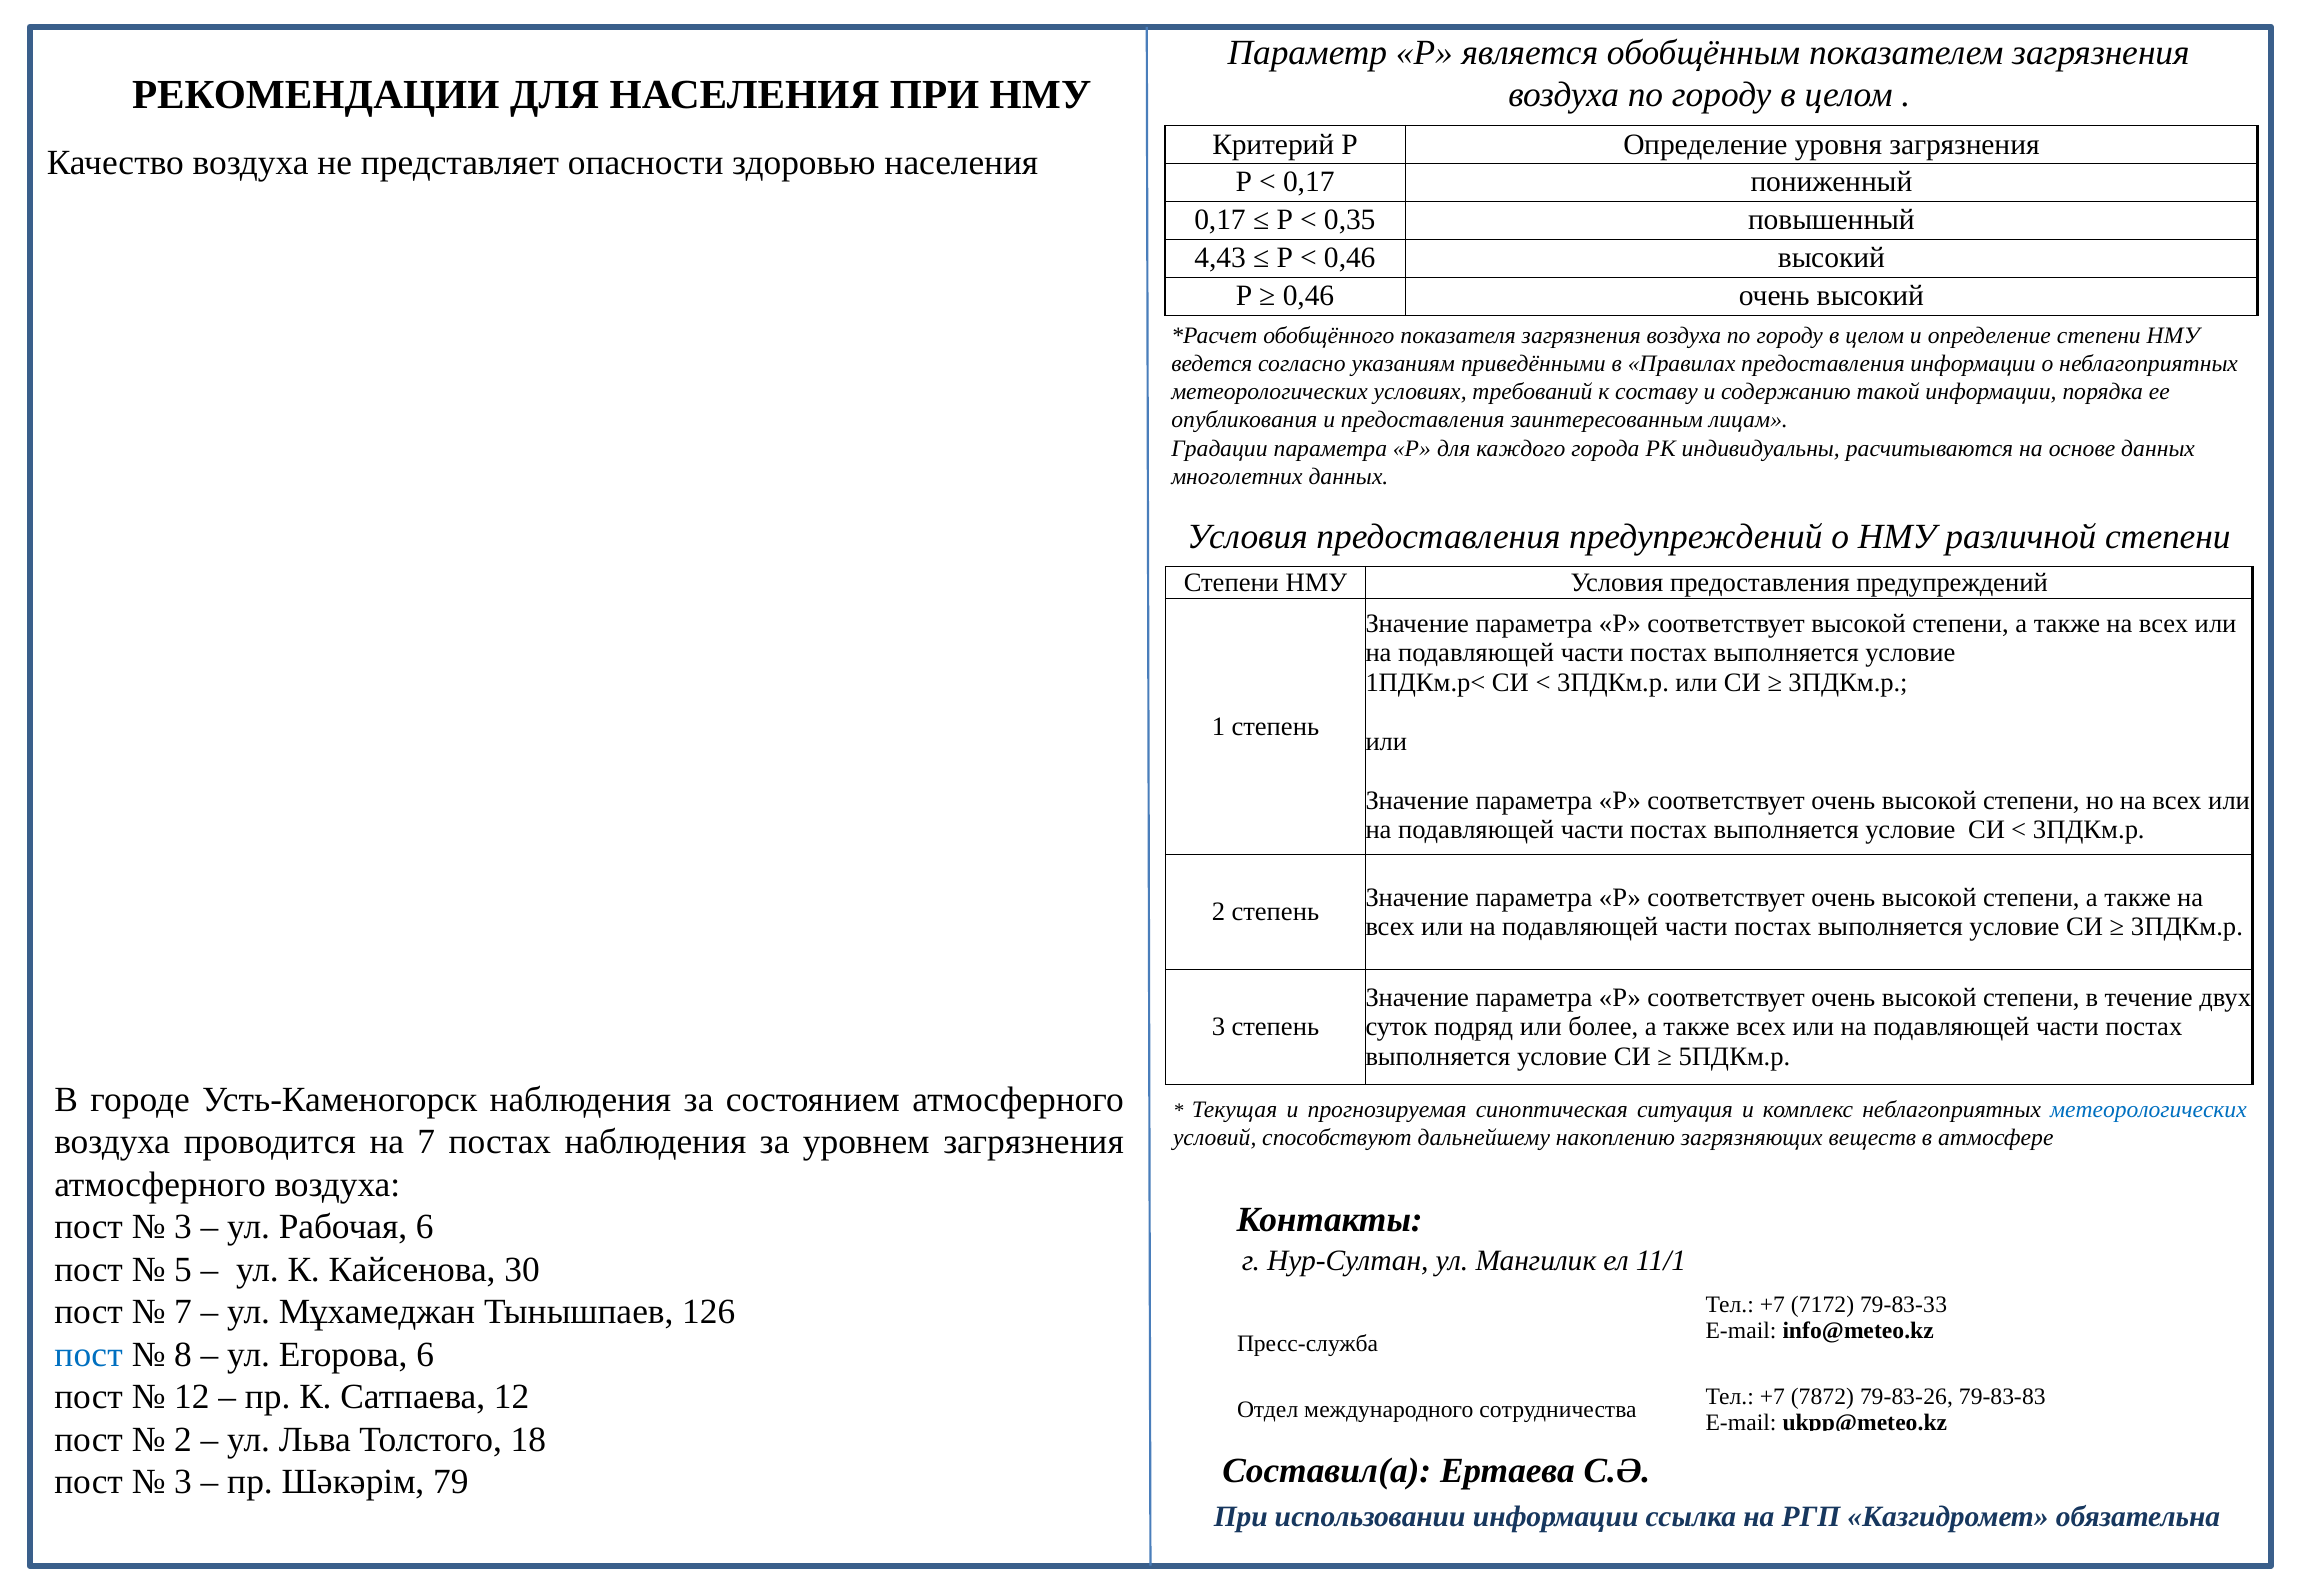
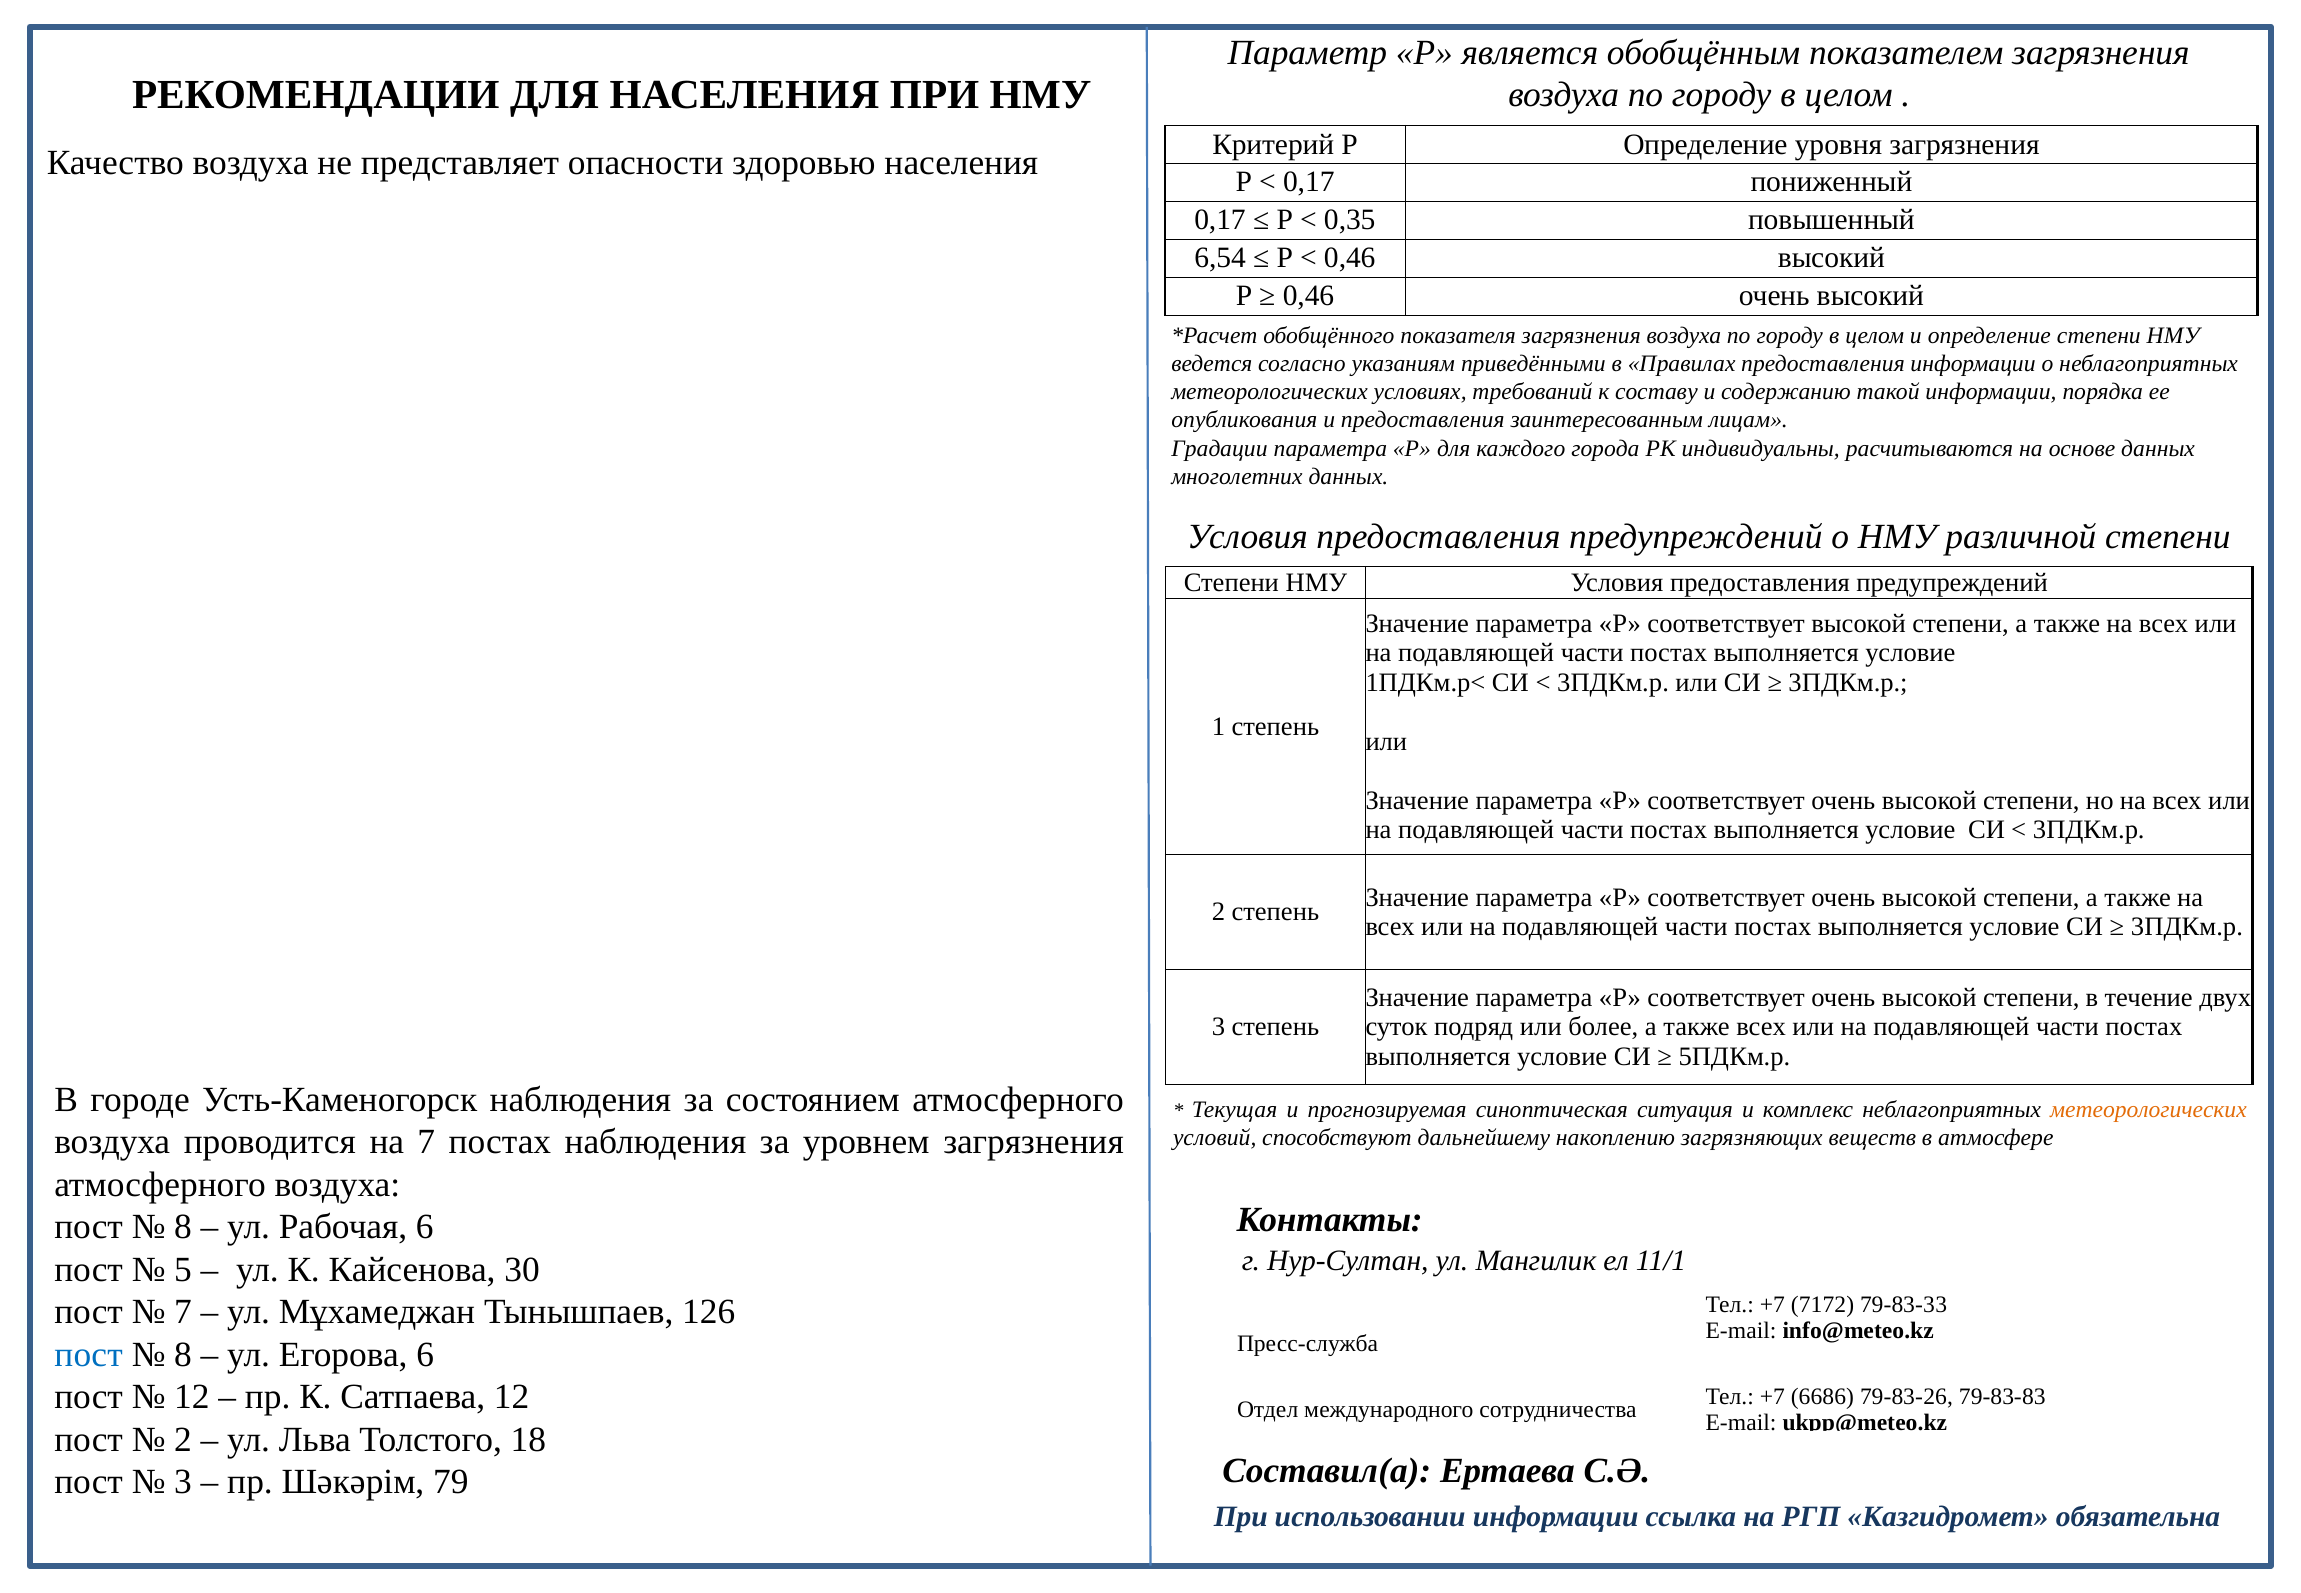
4,43: 4,43 -> 6,54 (1220, 258)
метеорологических colour: blue -> orange (2148, 1109)
3: 3 -> 8 (183, 1227)
7872: 7872 -> 6686 (1822, 1396)
